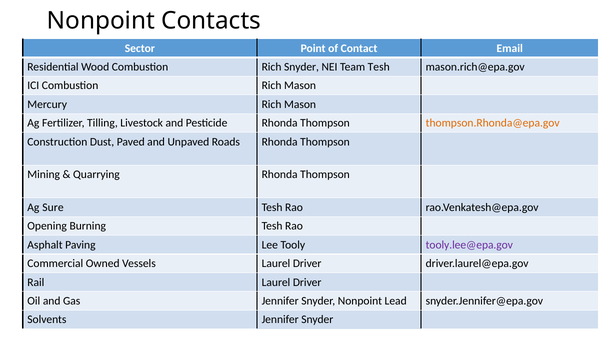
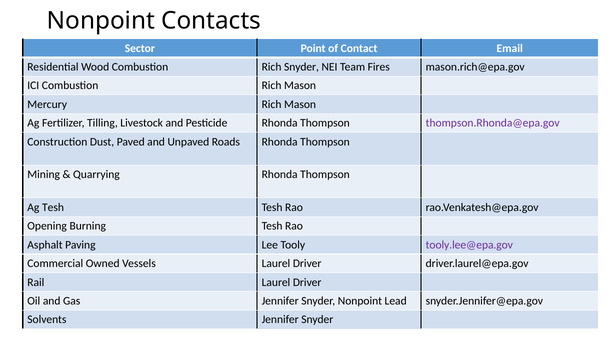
Team Tesh: Tesh -> Fires (379, 67)
thompson.Rhonda@epa.gov colour: orange -> purple (493, 123)
Ag Sure: Sure -> Tesh (53, 207)
